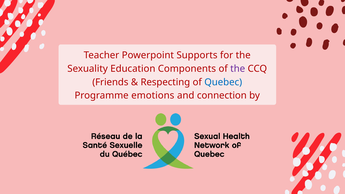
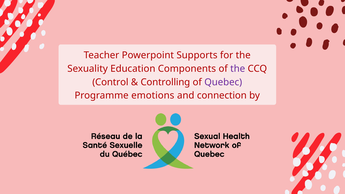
Friends: Friends -> Control (110, 82)
Respecting: Respecting -> Controlling (165, 82)
Quebec colour: blue -> purple (223, 82)
